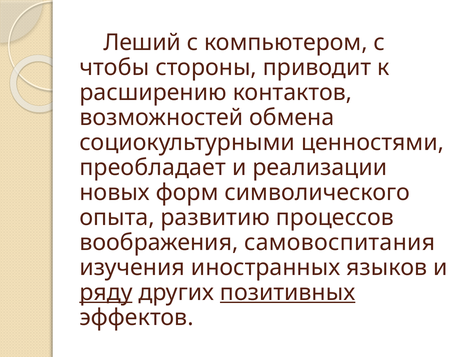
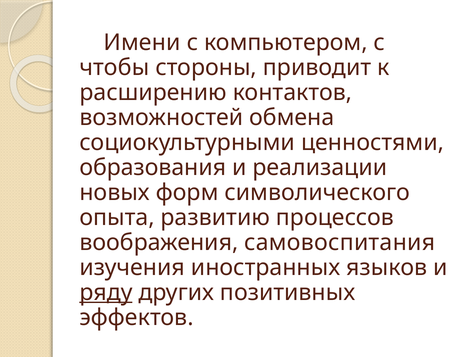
Леший: Леший -> Имени (142, 42)
преобладает: преобладает -> образования (153, 167)
позитивных underline: present -> none (288, 292)
